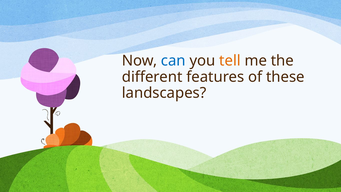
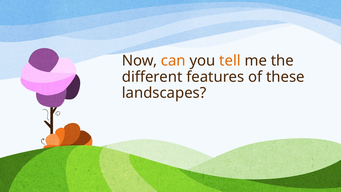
can colour: blue -> orange (173, 61)
